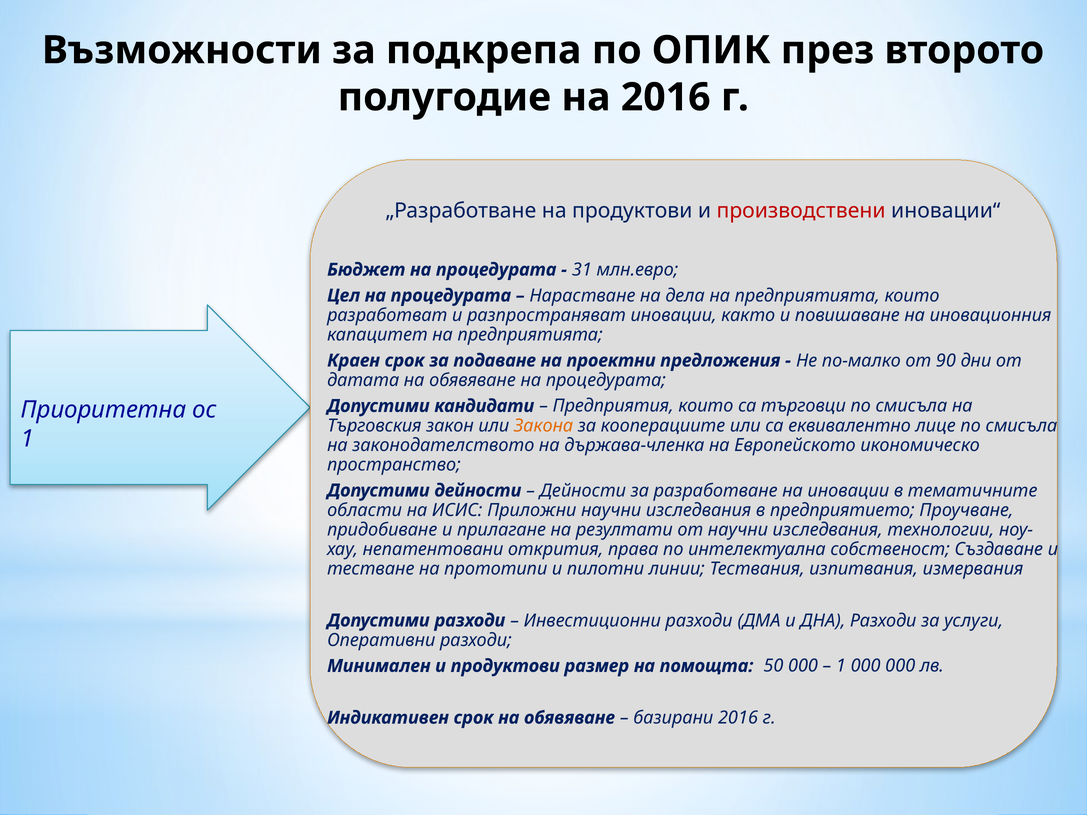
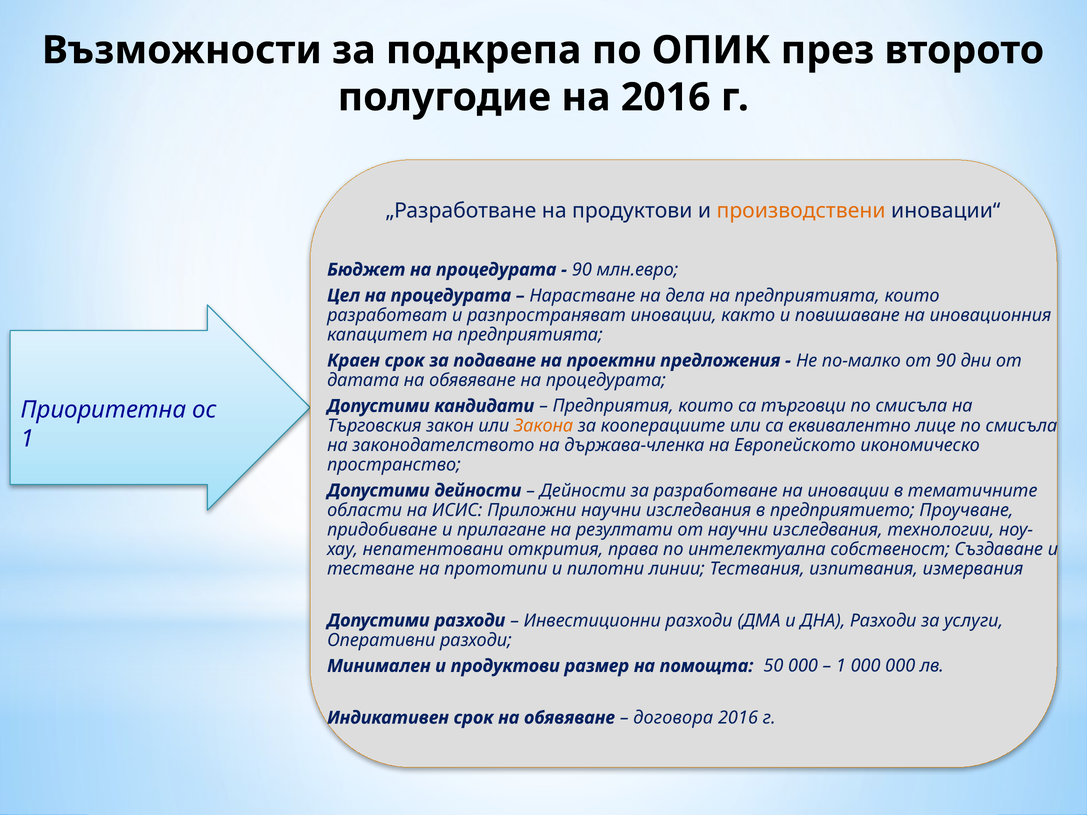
производствени colour: red -> orange (801, 211)
31: 31 -> 90 (582, 270)
базирани: базирани -> договора (673, 718)
